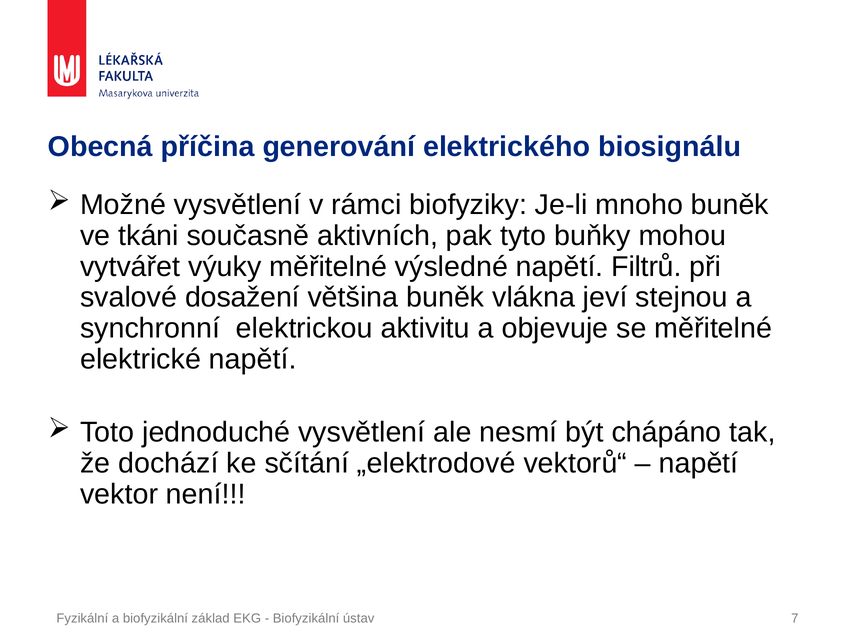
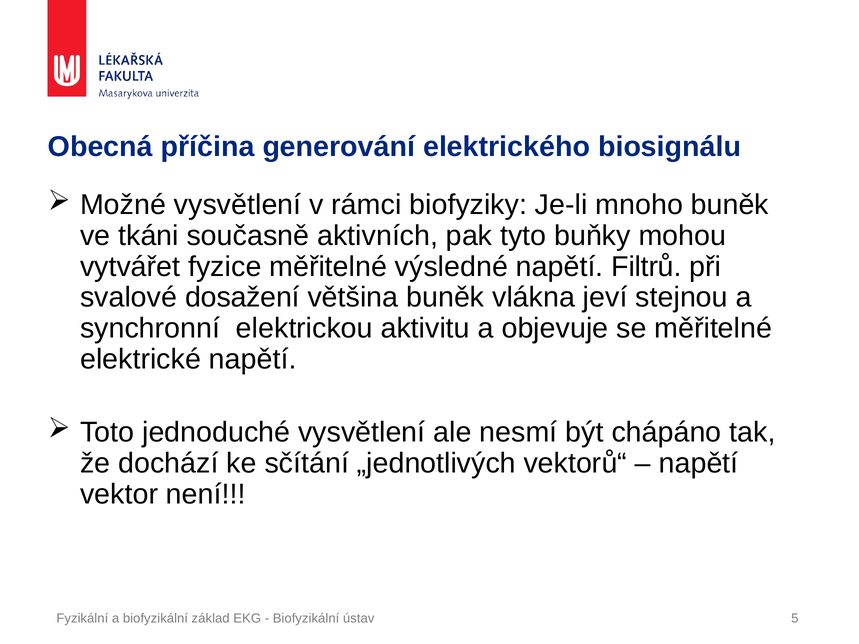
výuky: výuky -> fyzice (225, 267)
„elektrodové: „elektrodové -> „jednotlivých (436, 464)
7: 7 -> 5 (795, 619)
